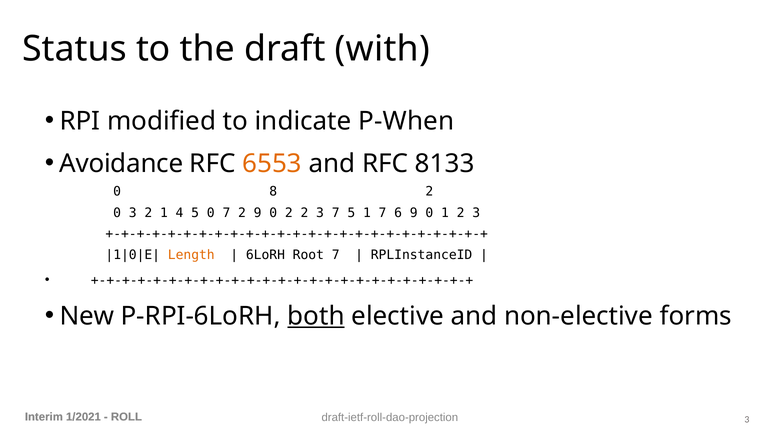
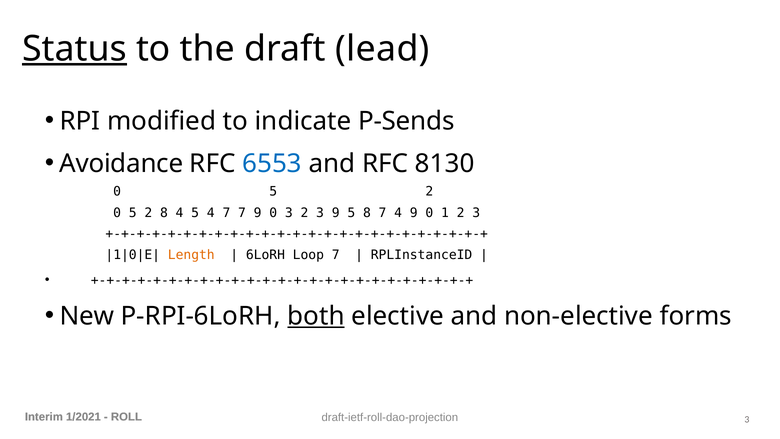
Status underline: none -> present (74, 49)
with: with -> lead (382, 49)
P-When: P-When -> P-Sends (406, 121)
6553 colour: orange -> blue (272, 163)
8133: 8133 -> 8130 (445, 163)
8: 8 -> 5 (273, 192)
3: 3 -> 5 (133, 213)
2 1: 1 -> 8 (164, 213)
5 0: 0 -> 4 (211, 213)
7 2: 2 -> 7 (242, 213)
0 2: 2 -> 3 (289, 213)
3 7: 7 -> 9 (336, 213)
5 1: 1 -> 8 (367, 213)
7 6: 6 -> 4 (398, 213)
Root: Root -> Loop (308, 255)
